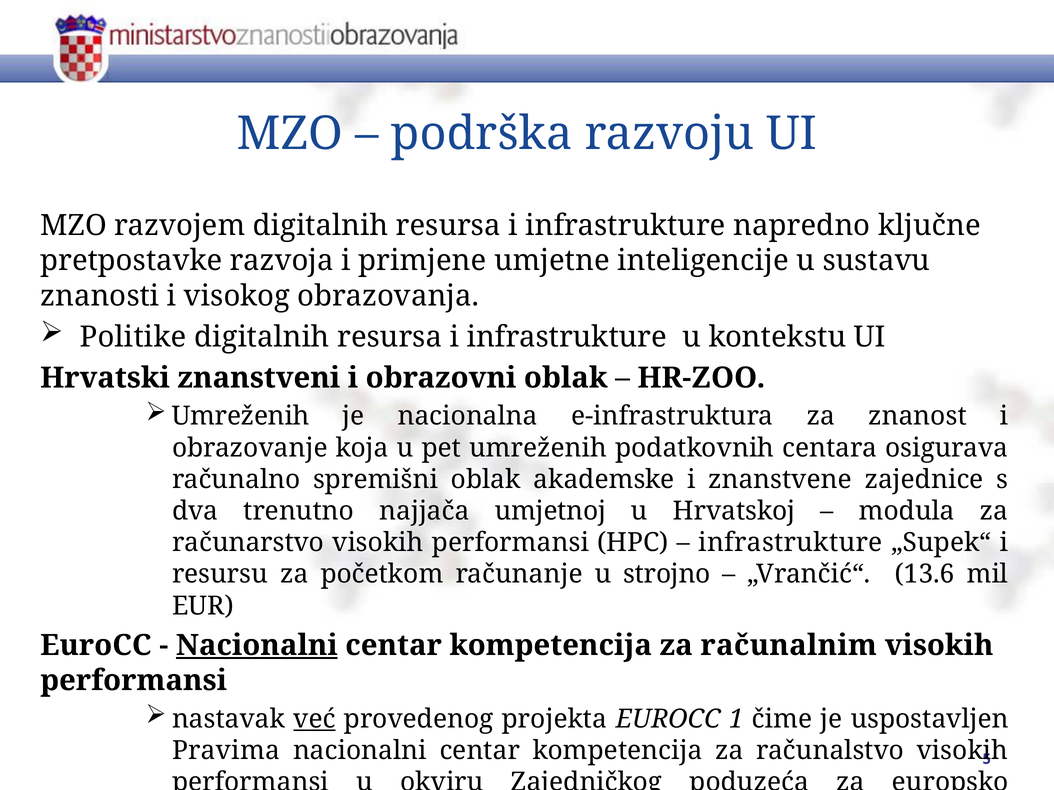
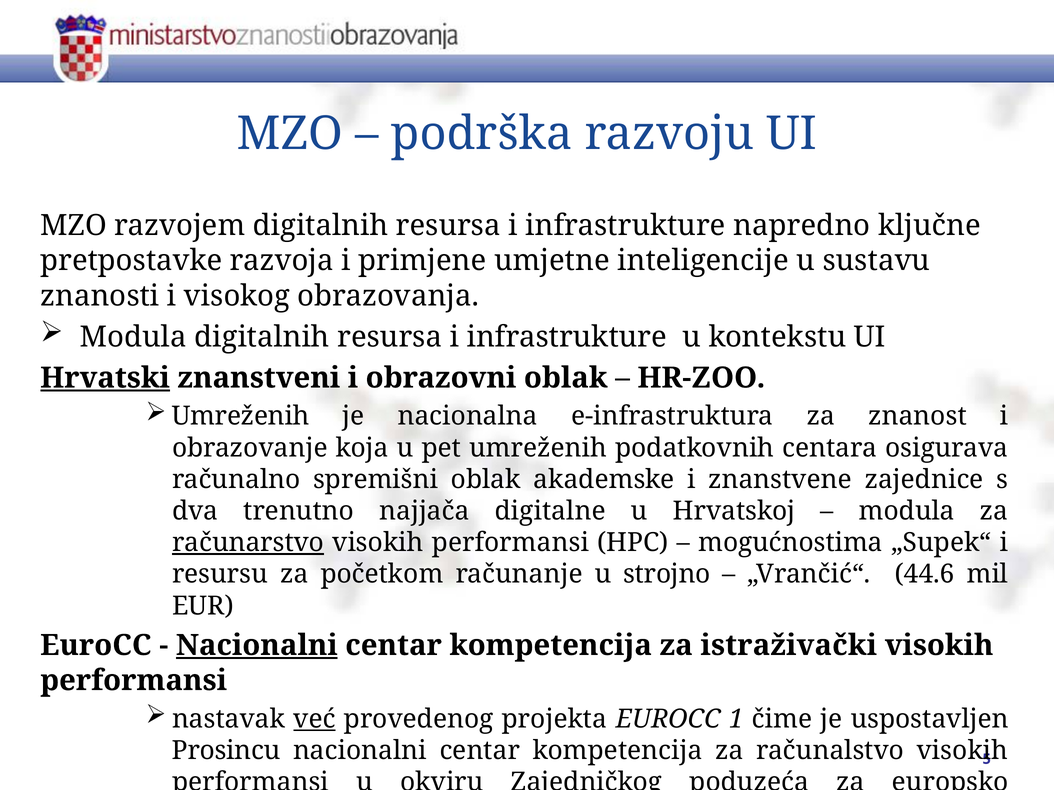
Politike: Politike -> Modula (133, 337)
Hrvatski underline: none -> present (105, 378)
umjetnoj: umjetnoj -> digitalne (550, 511)
računarstvo underline: none -> present (248, 543)
infrastrukture: infrastrukture -> mogućnostima (791, 543)
13.6: 13.6 -> 44.6 (925, 575)
računalnim: računalnim -> istraživački (789, 646)
Pravima: Pravima -> Prosincu (226, 751)
